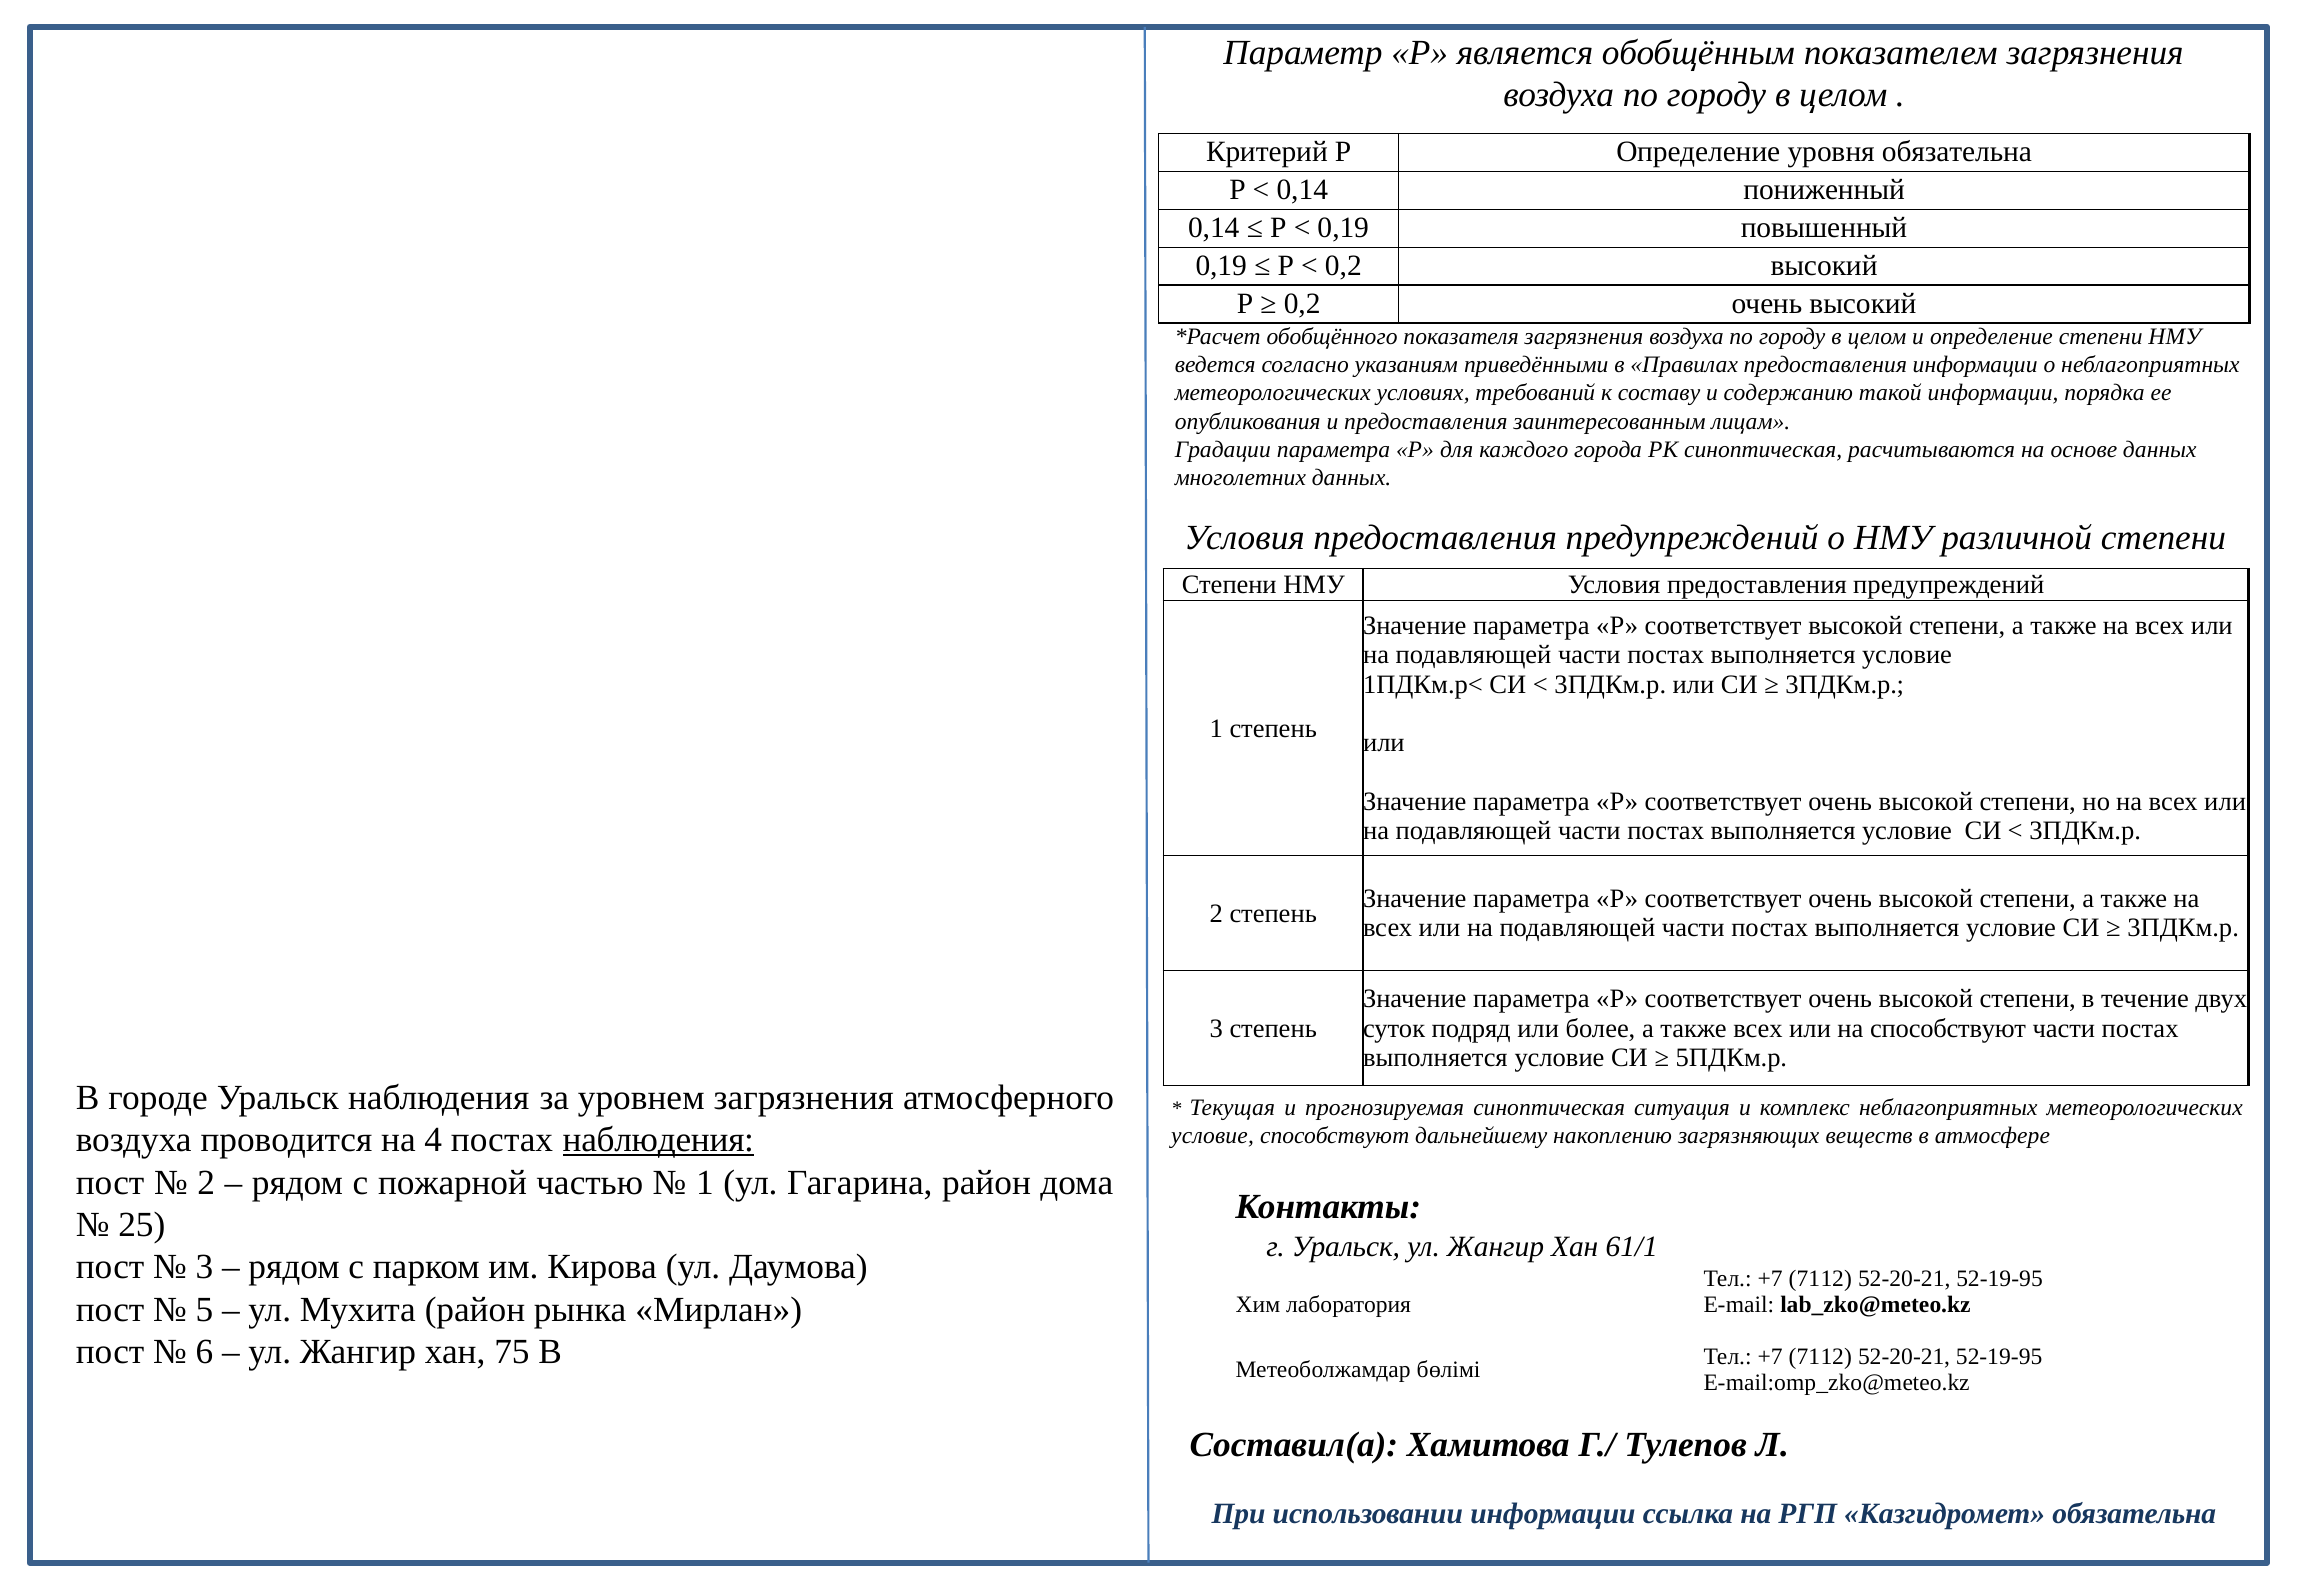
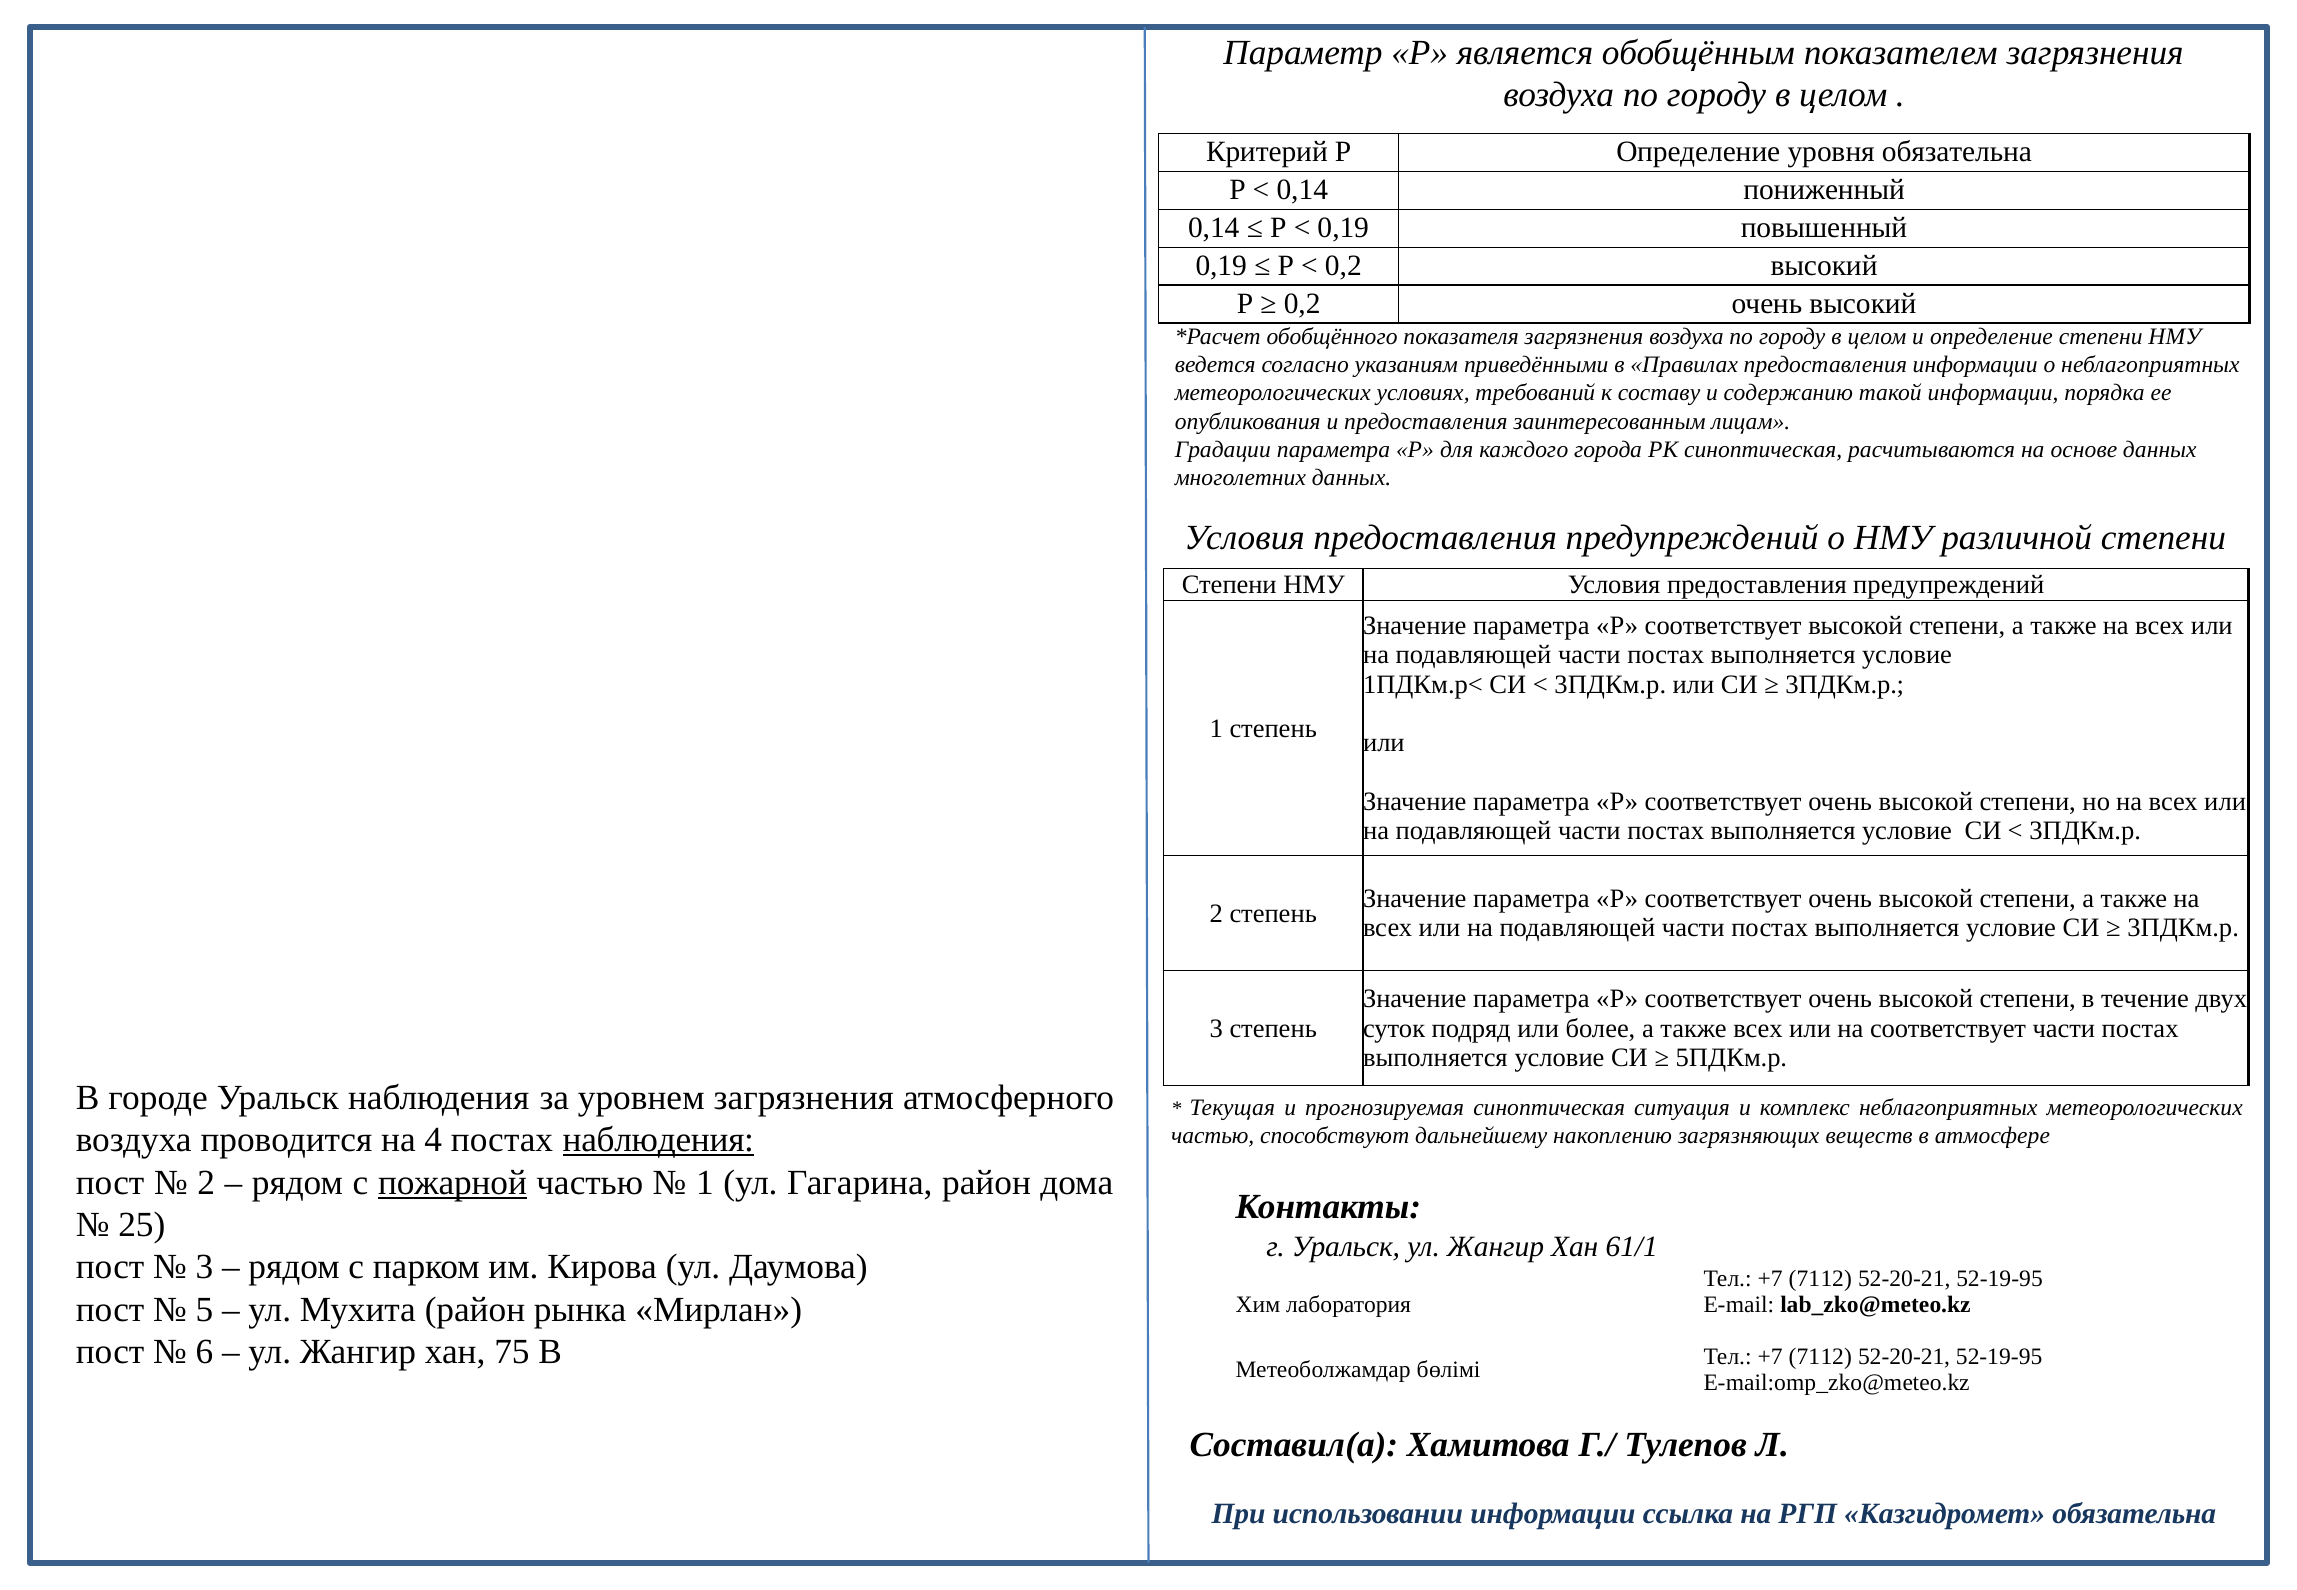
на способствуют: способствуют -> соответствует (1948, 1028)
условие: условие -> частью (1213, 1136)
пожарной underline: none -> present (452, 1183)
